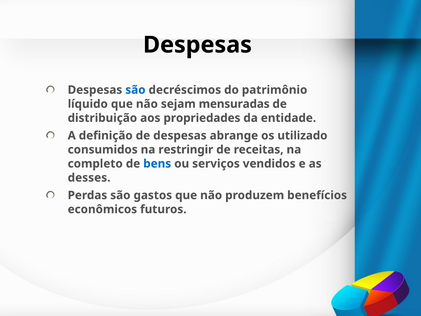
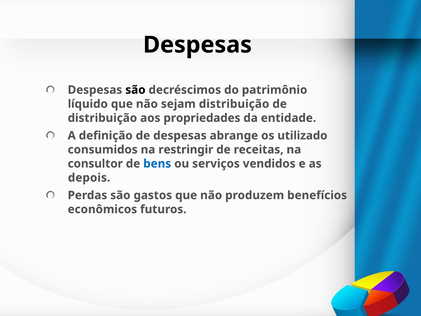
são colour: blue -> black (135, 90)
sejam mensuradas: mensuradas -> distribuição (234, 104)
completo: completo -> consultor (95, 164)
desses: desses -> depois (89, 178)
